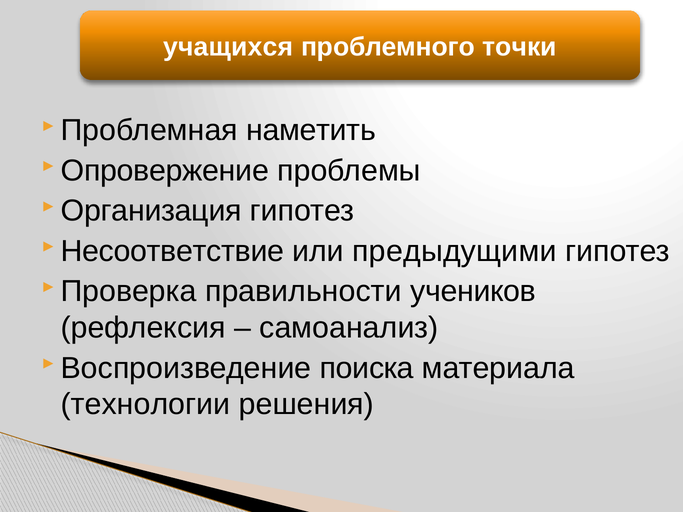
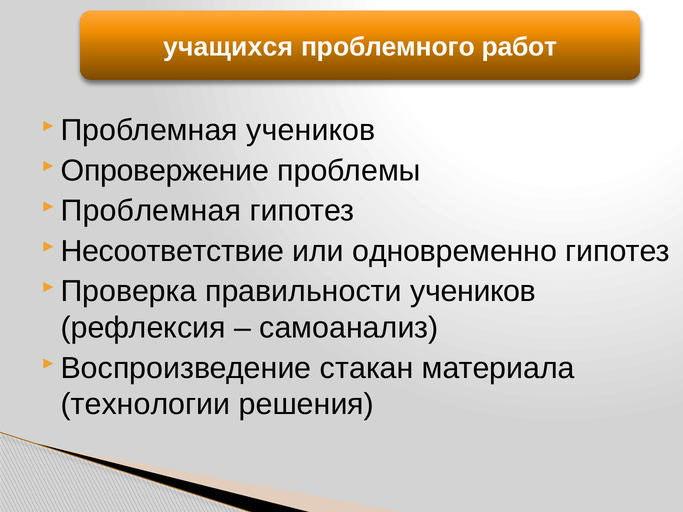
точки: точки -> работ (520, 47)
Проблемная наметить: наметить -> учеников (311, 130)
Организация: Организация -> Проблемная (151, 211)
предыдущими: предыдущими -> одновременно (455, 251)
поиска: поиска -> стакан (367, 368)
